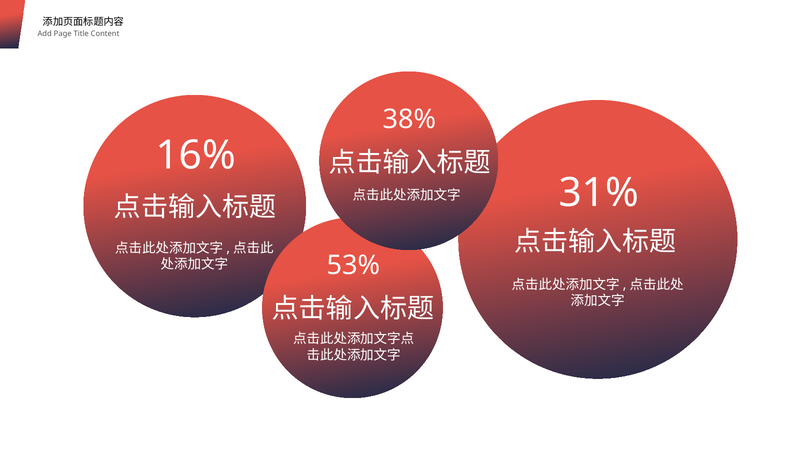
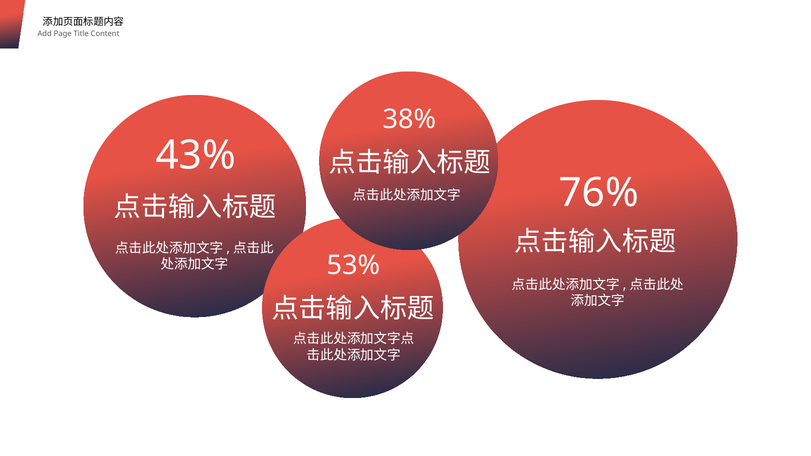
16%: 16% -> 43% (196, 155)
31%: 31% -> 76% (599, 193)
